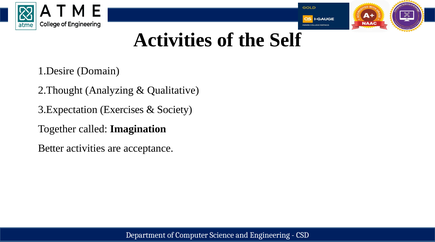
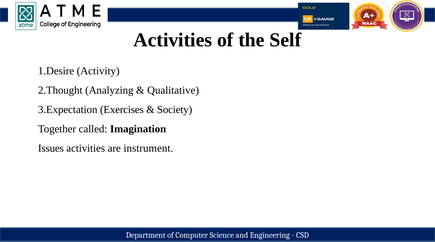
Domain: Domain -> Activity (98, 71)
Better: Better -> Issues (51, 148)
acceptance: acceptance -> instrument (148, 148)
